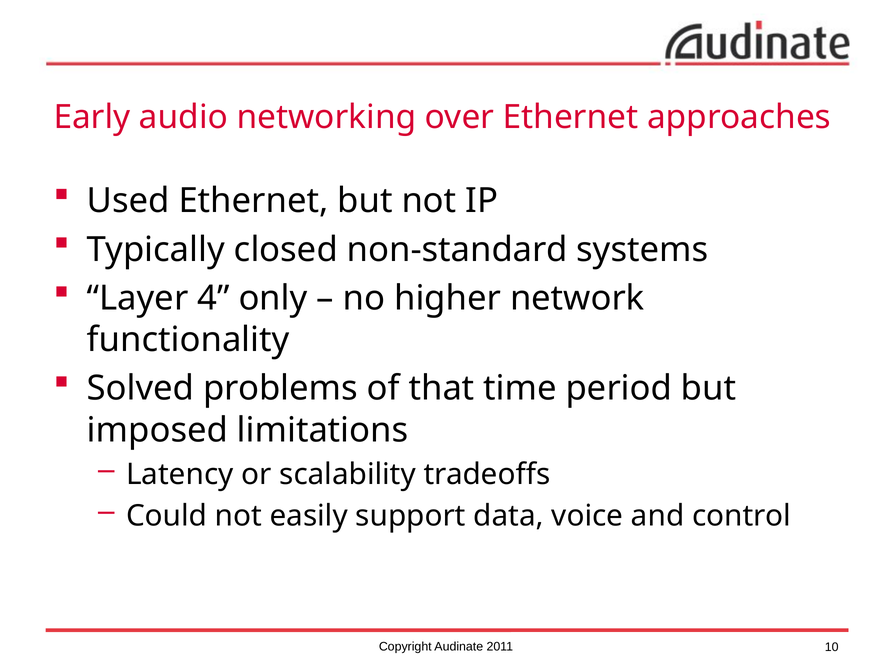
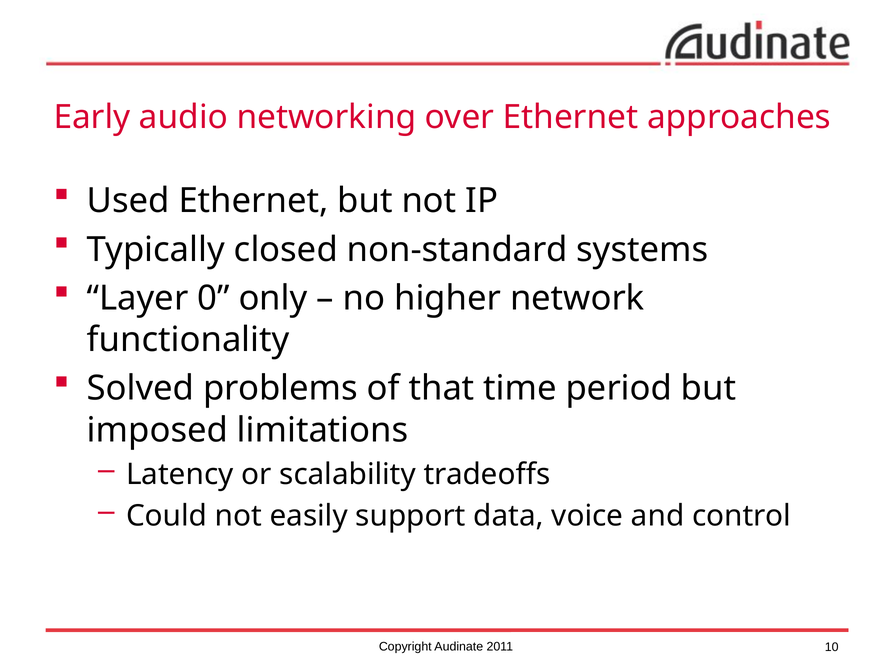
4: 4 -> 0 (213, 298)
